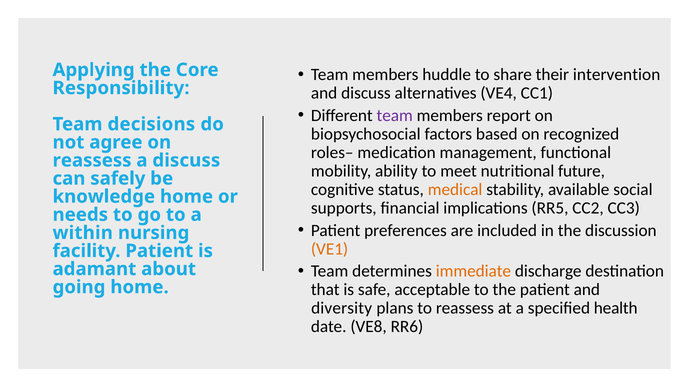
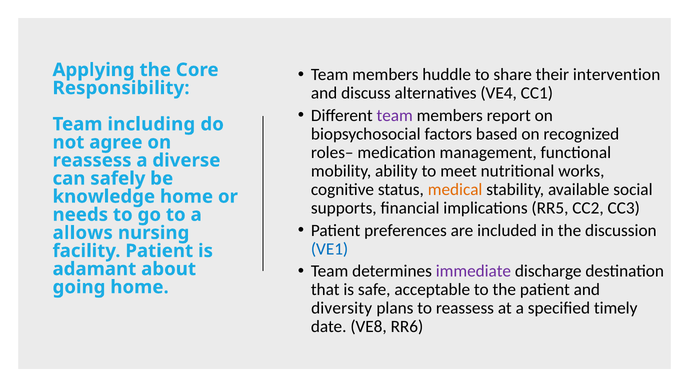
decisions: decisions -> including (151, 124)
a discuss: discuss -> diverse (186, 161)
future: future -> works (581, 171)
within: within -> allows (83, 233)
VE1 colour: orange -> blue (330, 249)
immediate colour: orange -> purple (473, 271)
health: health -> timely (616, 309)
